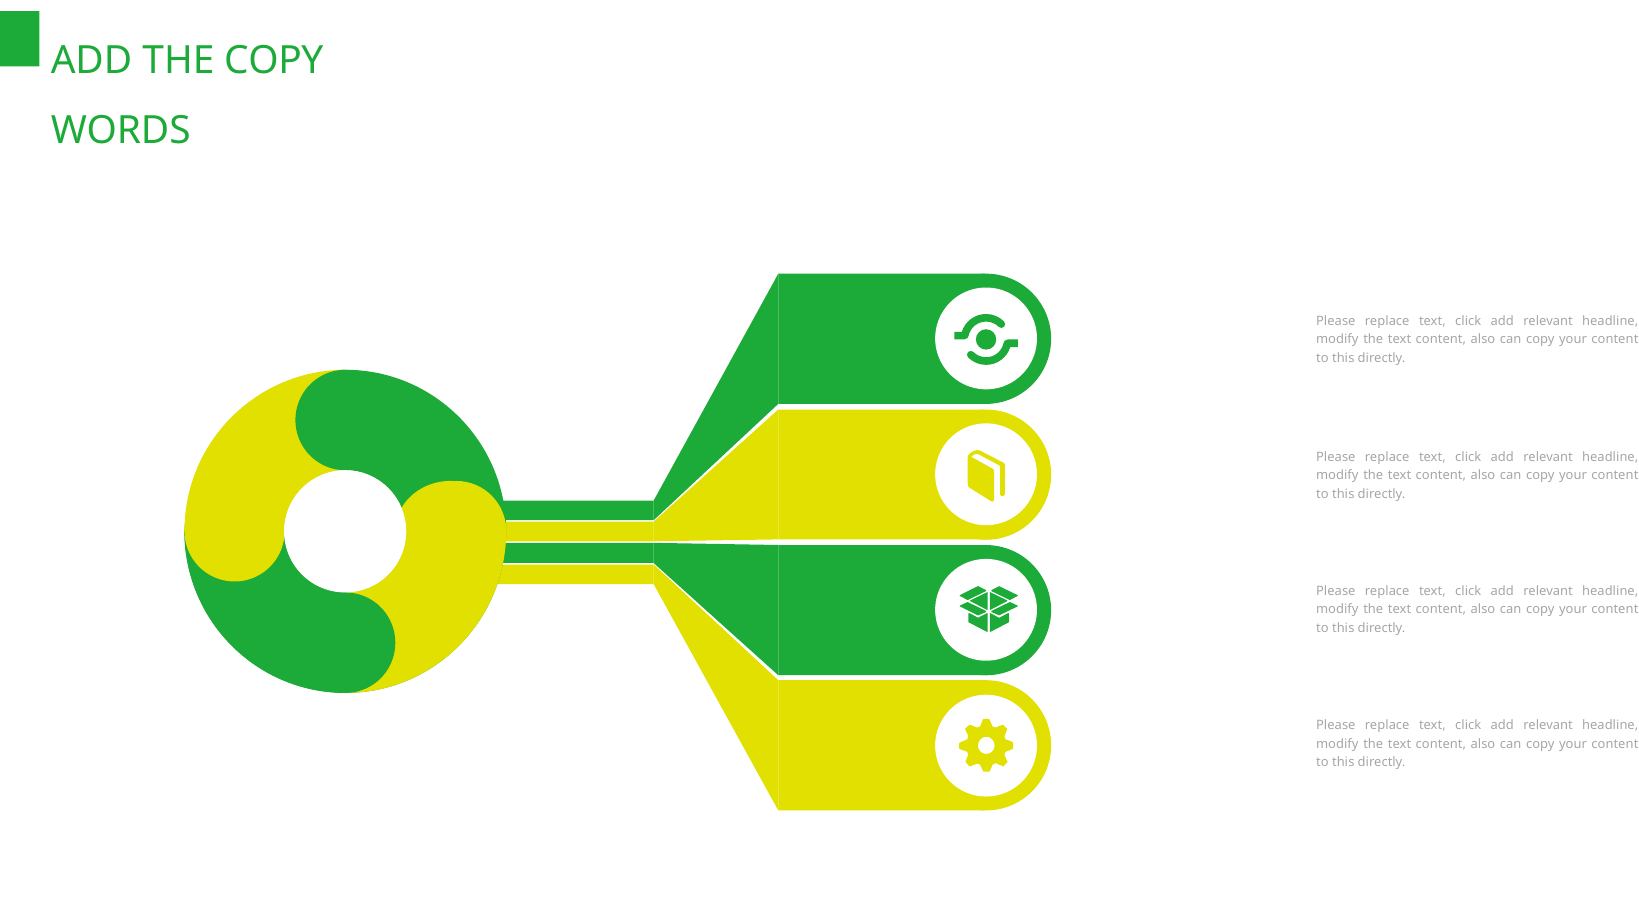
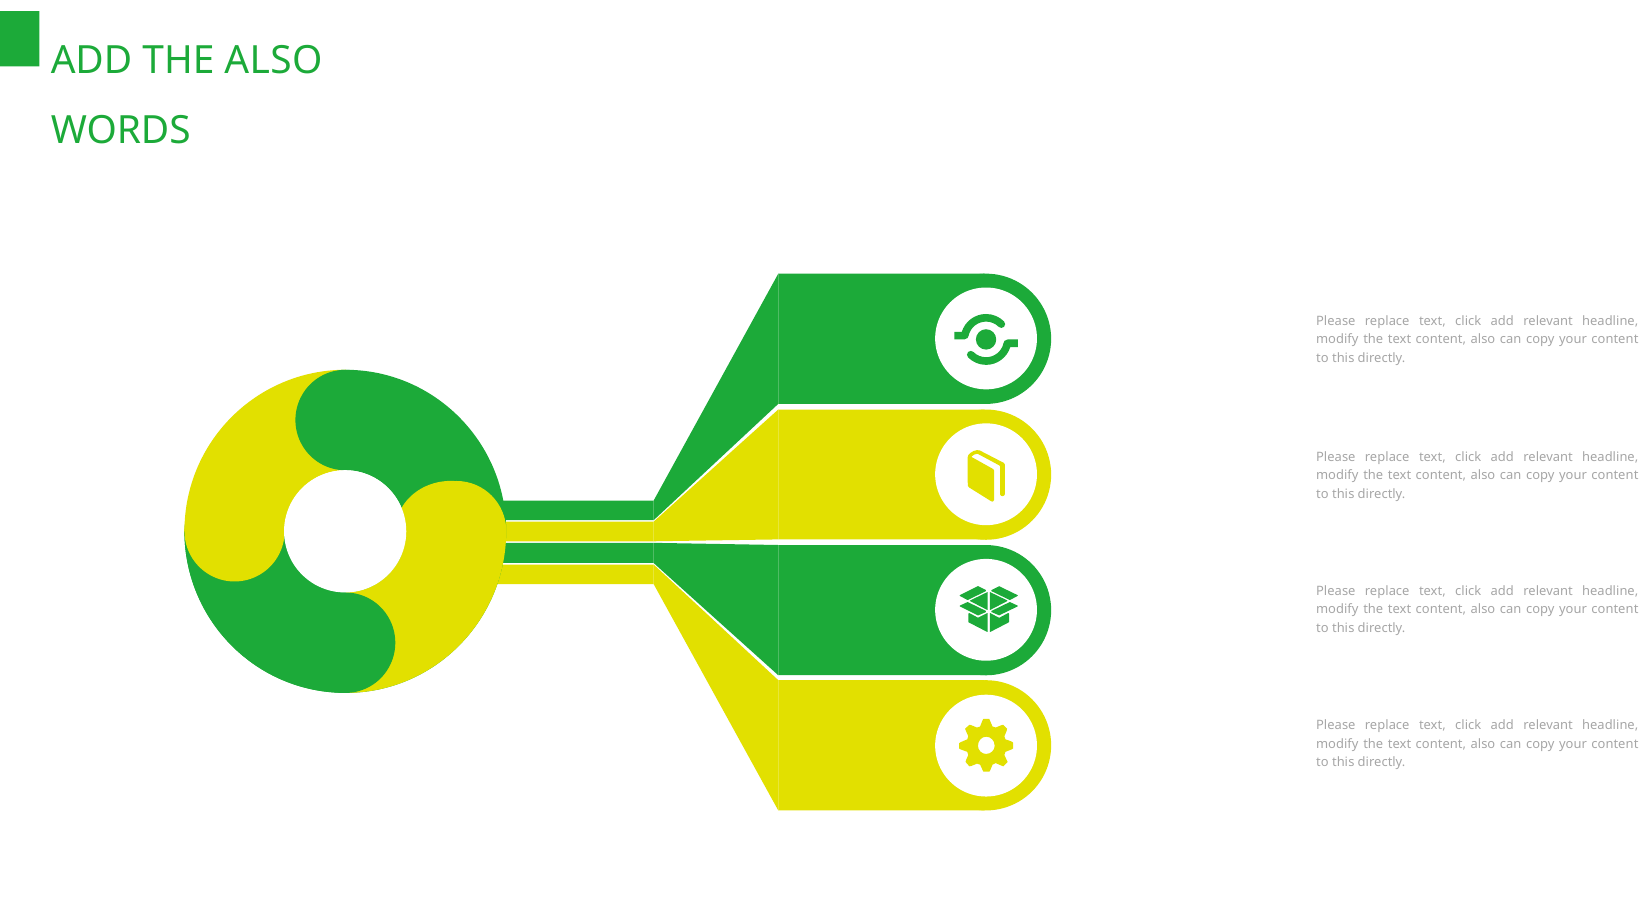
THE COPY: COPY -> ALSO (273, 61)
